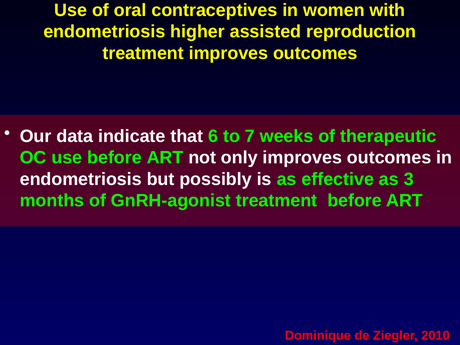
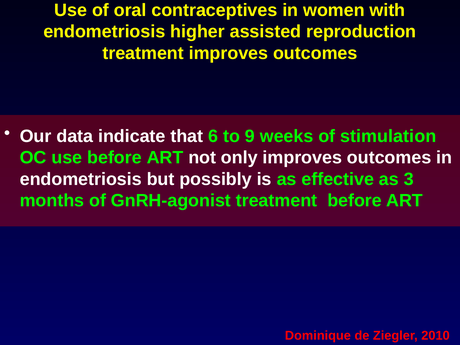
7: 7 -> 9 (250, 136)
therapeutic: therapeutic -> stimulation (388, 136)
